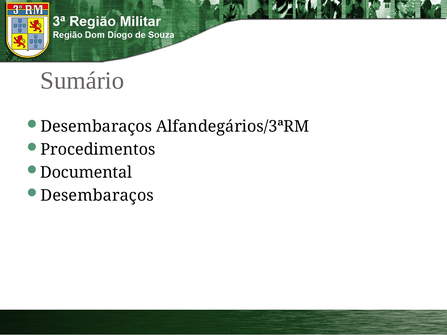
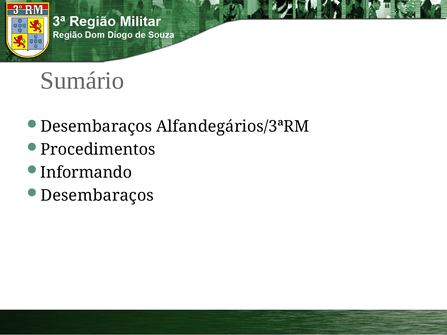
Documental: Documental -> Informando (86, 173)
